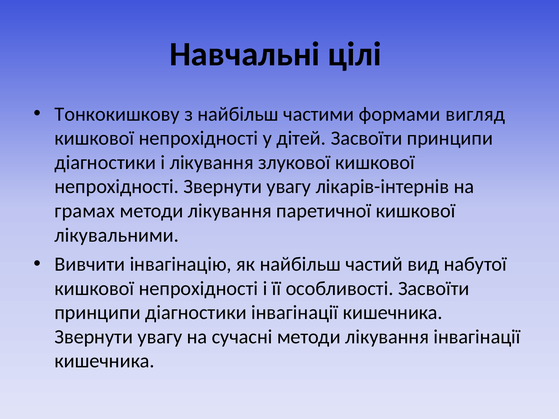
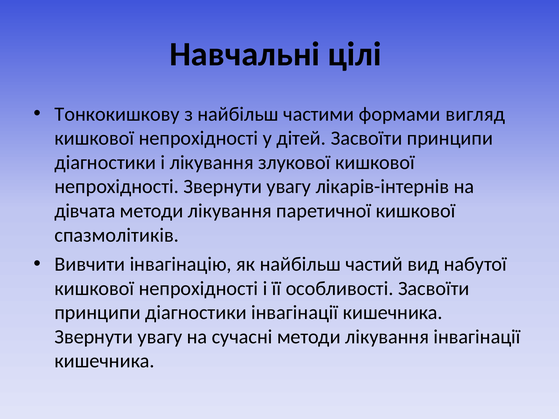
грамах: грамах -> дівчата (85, 211)
лікувальними: лікувальними -> спазмолітиків (117, 235)
